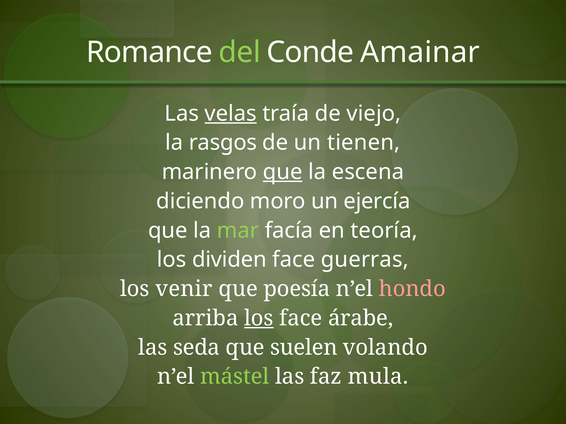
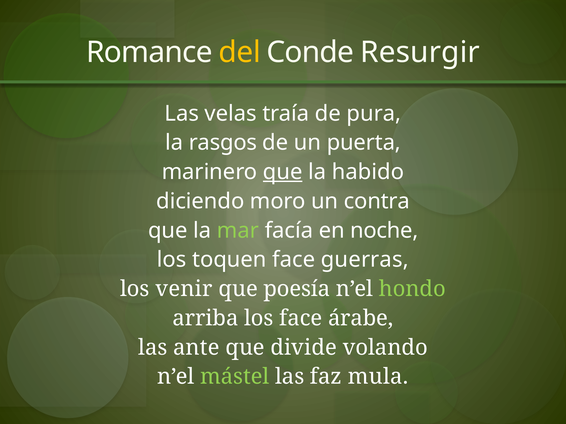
del colour: light green -> yellow (240, 53)
Amainar: Amainar -> Resurgir (420, 53)
velas underline: present -> none (231, 114)
viejo: viejo -> pura (374, 114)
tienen: tienen -> puerta (364, 143)
escena: escena -> habido (368, 172)
ejercía: ejercía -> contra (377, 201)
teoría: teoría -> noche (384, 231)
dividen: dividen -> toquen (229, 260)
hondo colour: pink -> light green (412, 289)
los underline: present -> none (259, 319)
seda: seda -> ante (196, 348)
suelen: suelen -> divide (304, 348)
